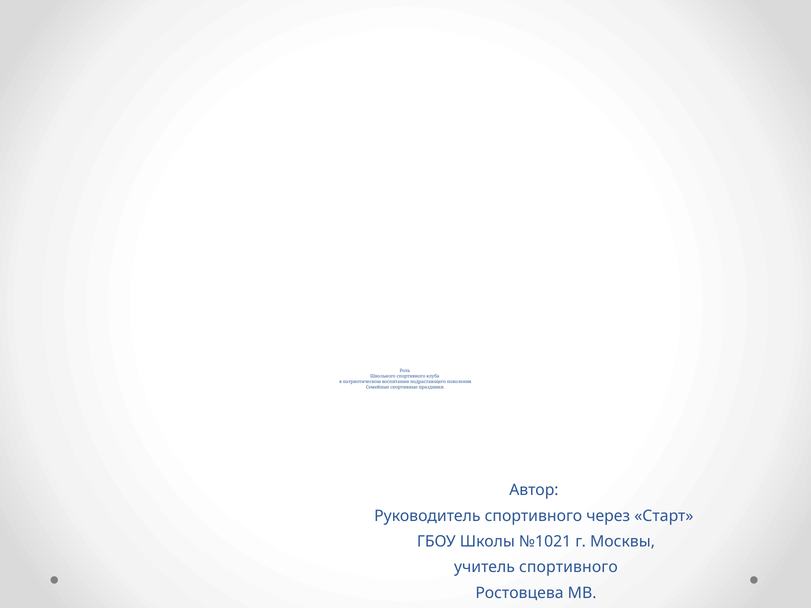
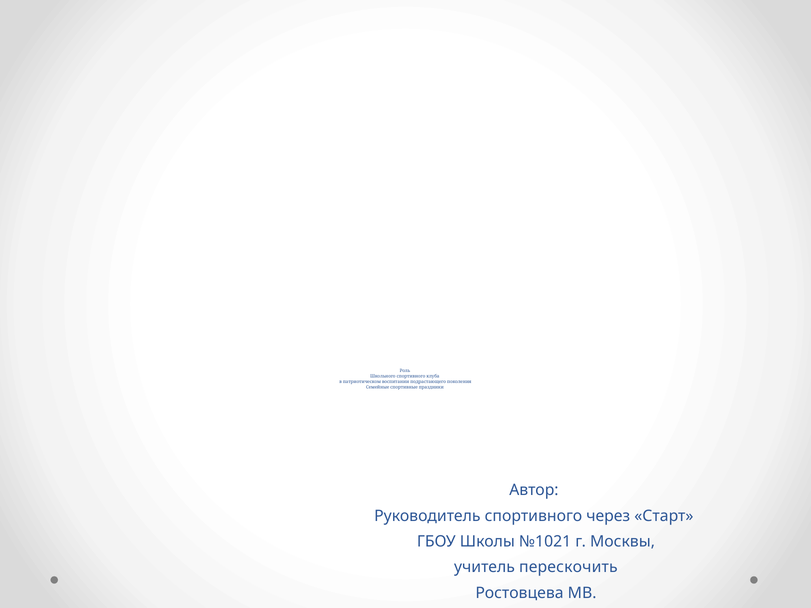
учитель спортивного: спортивного -> перескочить (568, 567)
